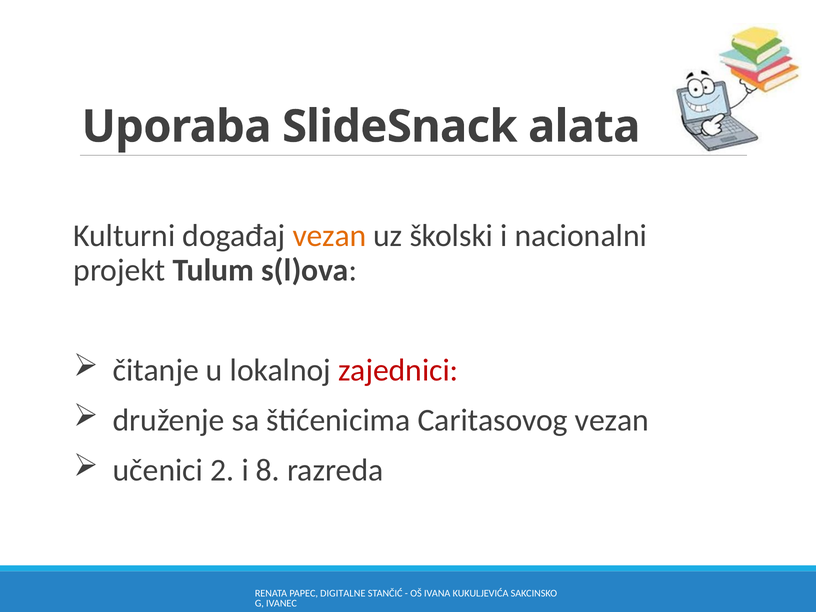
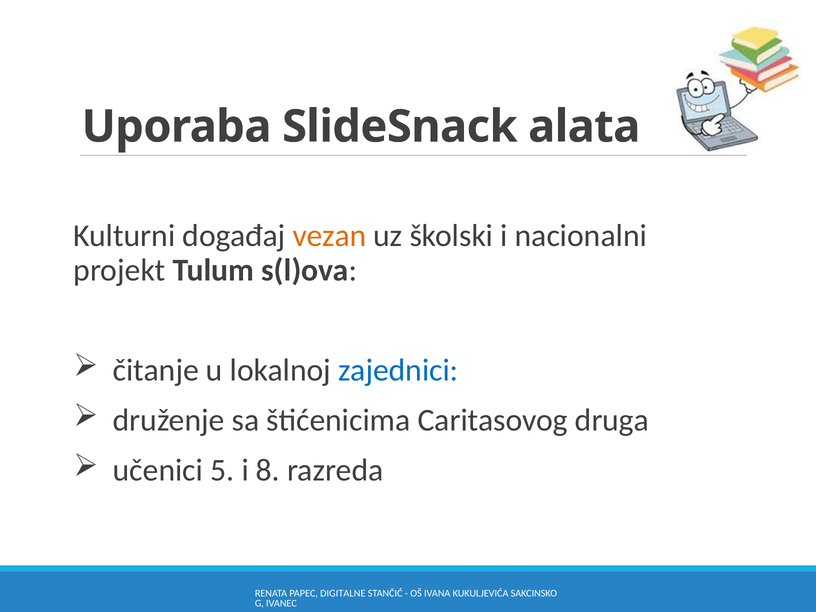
zajednici colour: red -> blue (398, 370)
Caritasovog vezan: vezan -> druga (612, 420)
2: 2 -> 5 (222, 470)
